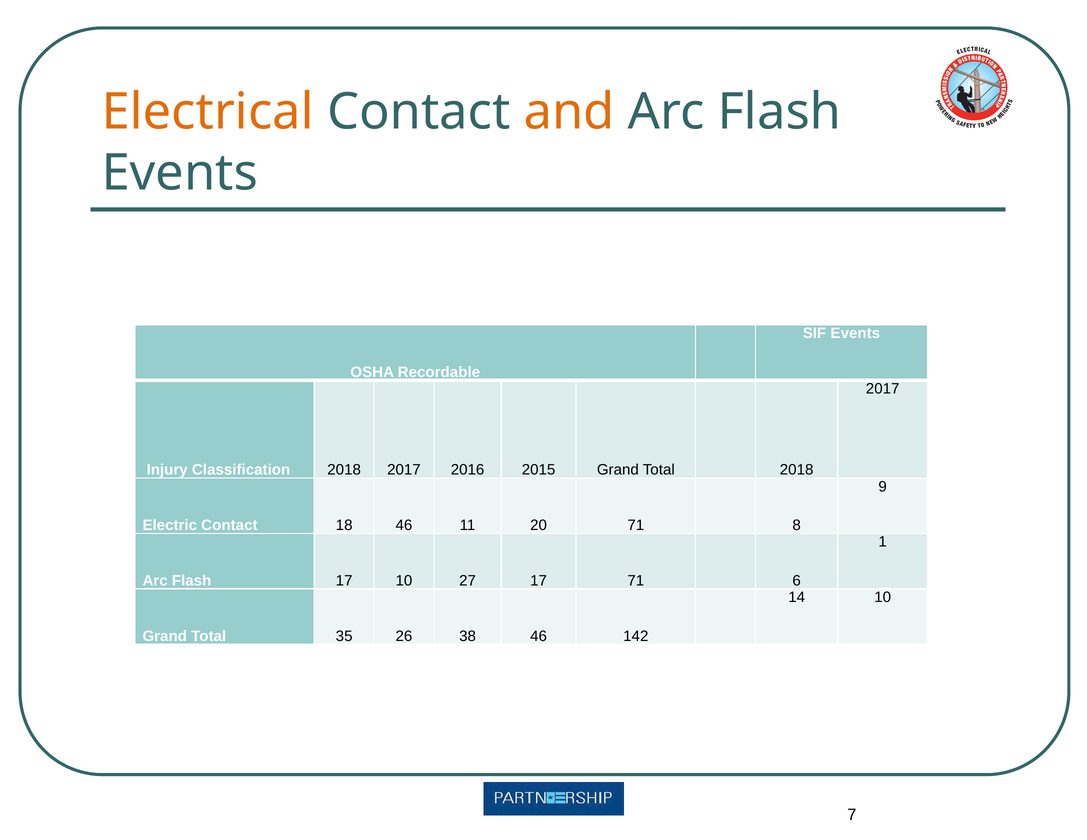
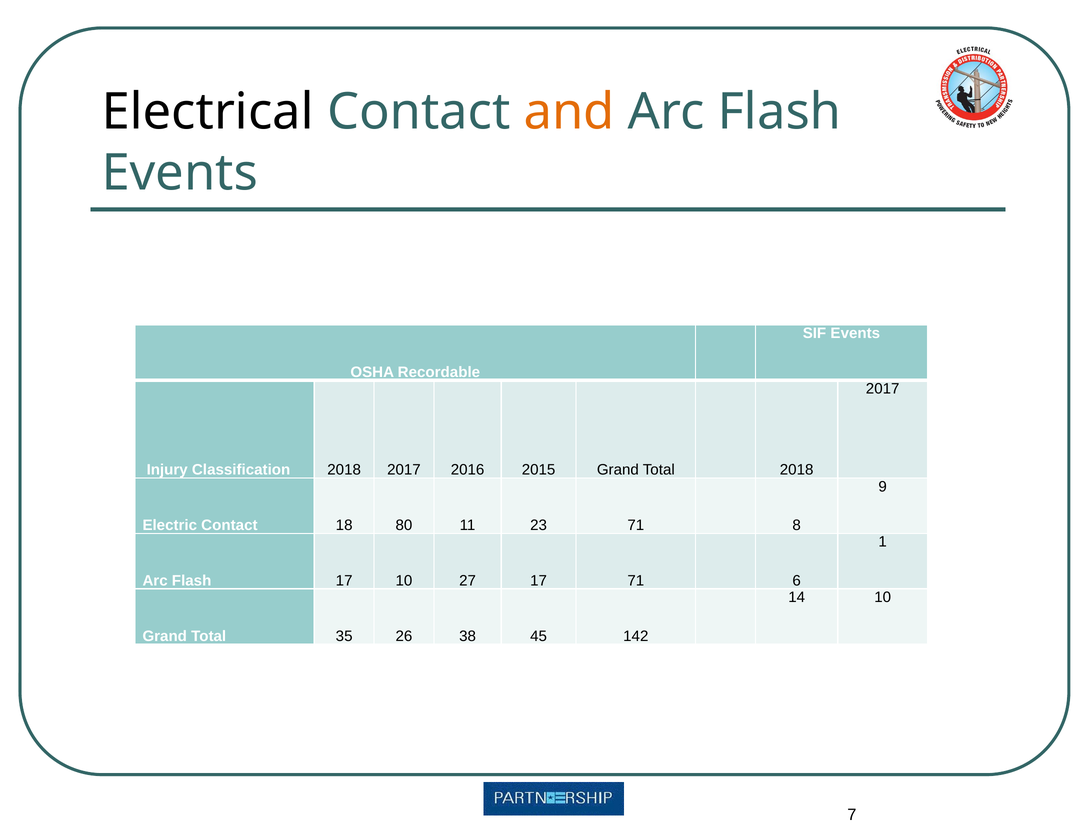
Electrical colour: orange -> black (208, 112)
18 46: 46 -> 80 (404, 525)
20: 20 -> 23 (539, 525)
38 46: 46 -> 45 (539, 636)
